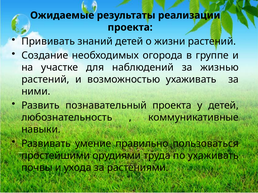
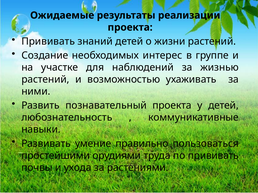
огорода: огорода -> интерес (163, 56)
по ухаживать: ухаживать -> прививать (213, 156)
